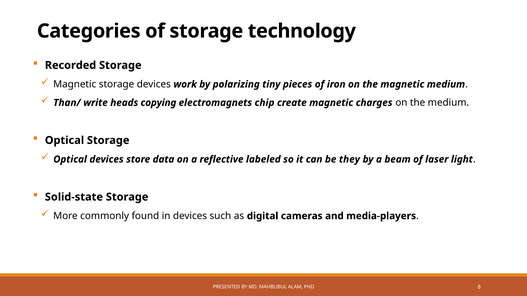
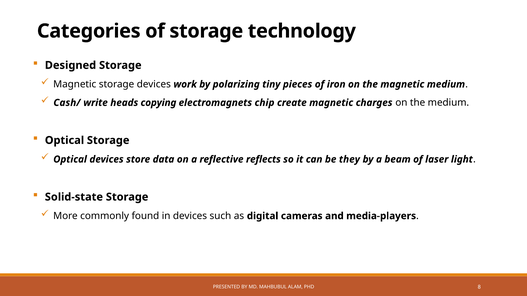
Recorded: Recorded -> Designed (70, 65)
Than/: Than/ -> Cash/ (67, 103)
labeled: labeled -> reflects (263, 160)
